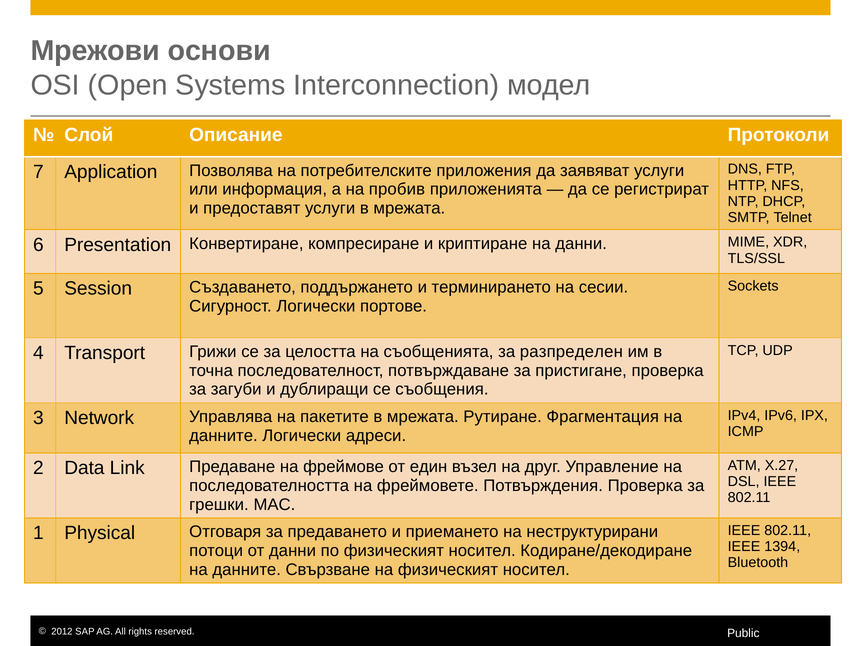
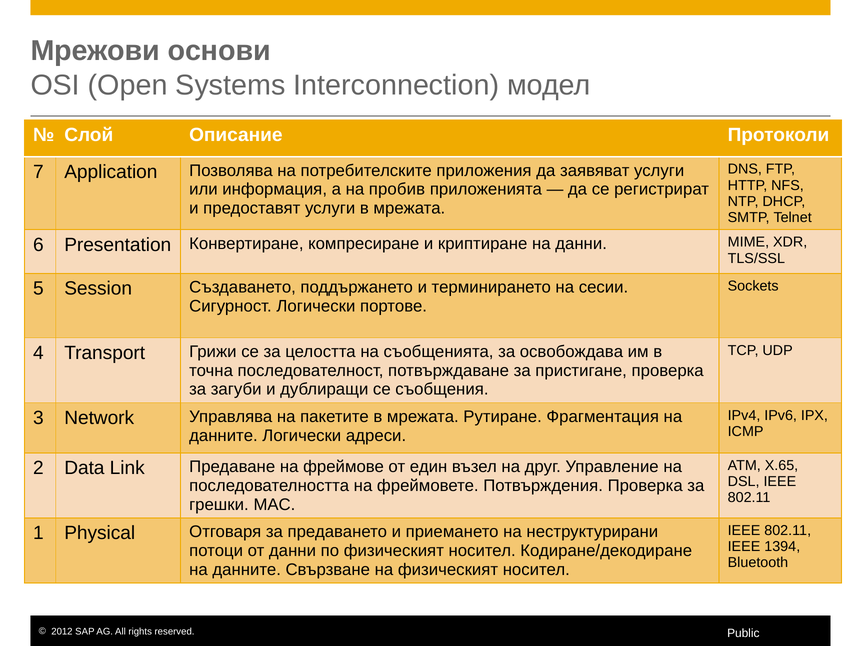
разпределен: разпределен -> освобождава (571, 352)
X.27: X.27 -> X.65 (782, 465)
